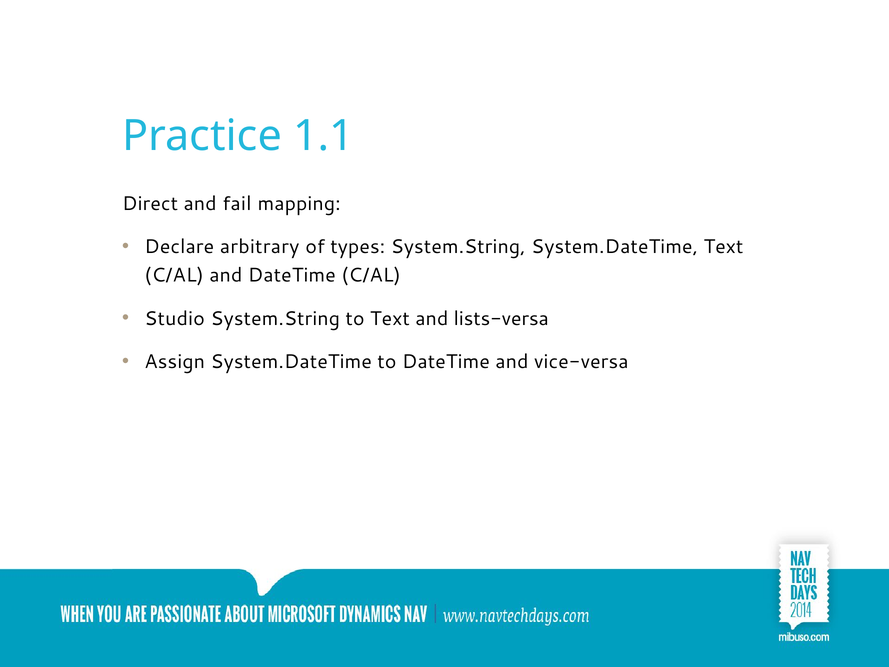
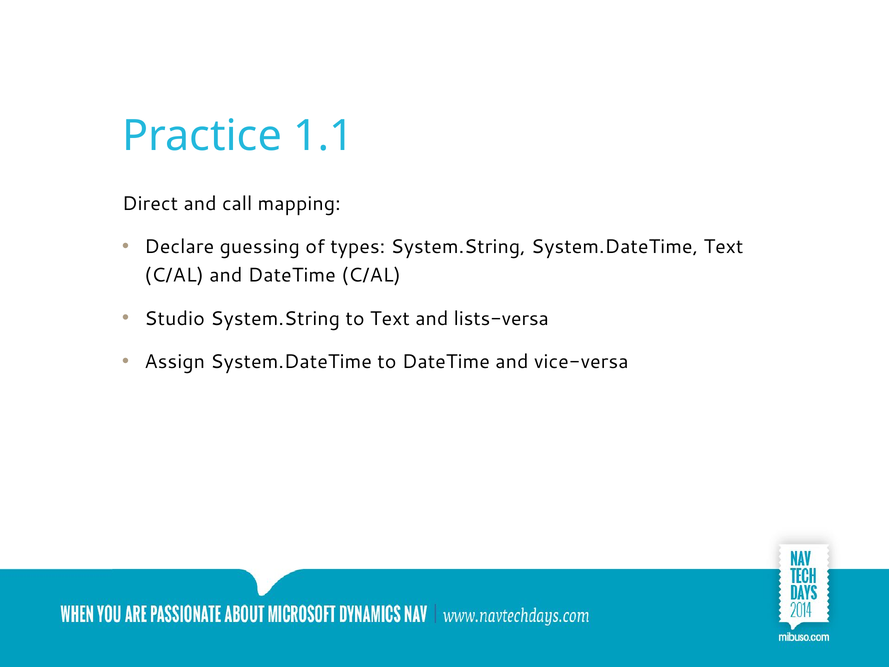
fail: fail -> call (237, 203)
arbitrary: arbitrary -> guessing (260, 247)
